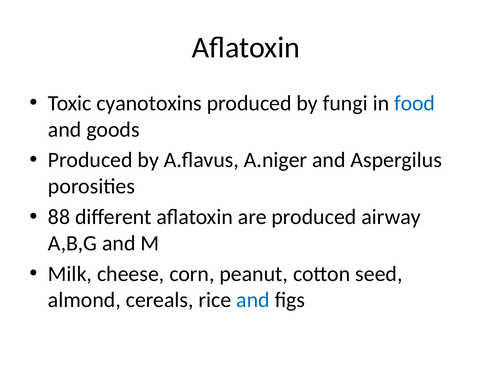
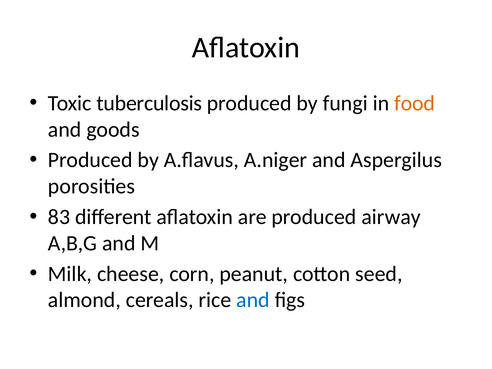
cyanotoxins: cyanotoxins -> tuberculosis (149, 103)
food colour: blue -> orange (415, 103)
88: 88 -> 83 (59, 217)
